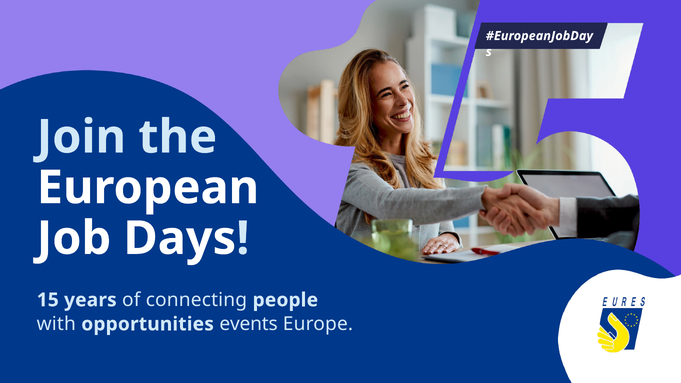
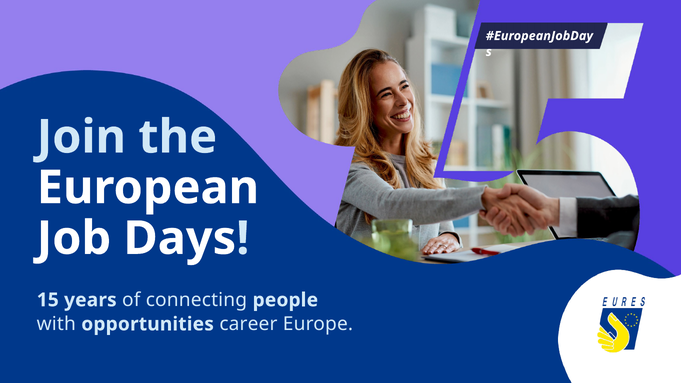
events: events -> career (248, 324)
